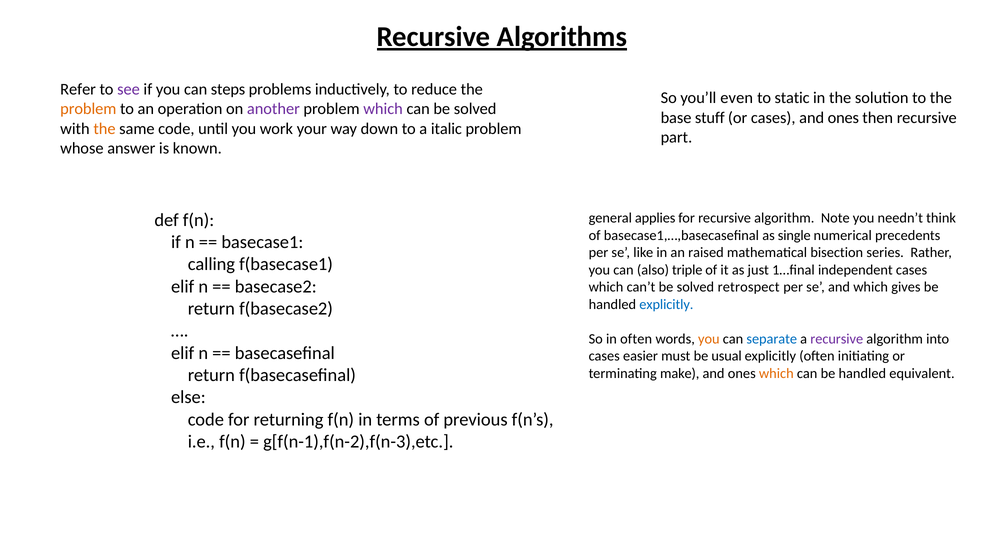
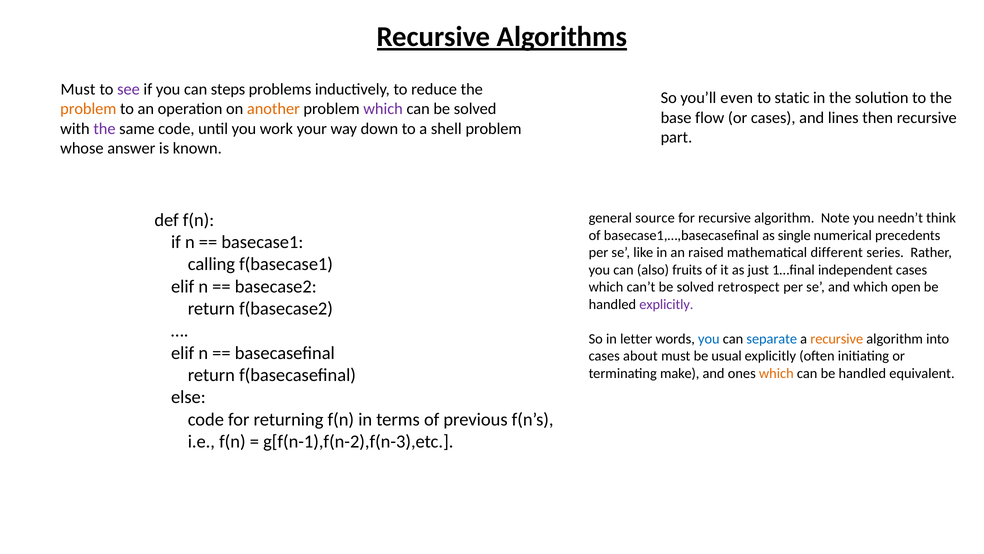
Refer: Refer -> Must (78, 89)
another colour: purple -> orange (273, 109)
stuff: stuff -> flow (710, 118)
cases and ones: ones -> lines (843, 118)
the colour: orange -> purple (104, 129)
italic: italic -> shell (446, 129)
applies: applies -> source (655, 218)
bisection: bisection -> different (837, 252)
triple: triple -> fruits (687, 270)
gives: gives -> open (906, 287)
explicitly colour: blue -> purple (666, 304)
in often: often -> letter (636, 339)
you colour: orange -> blue (709, 339)
recursive colour: purple -> orange (837, 339)
easier: easier -> about (640, 356)
